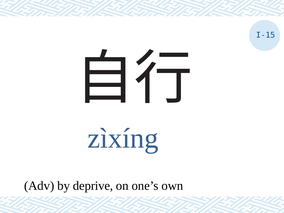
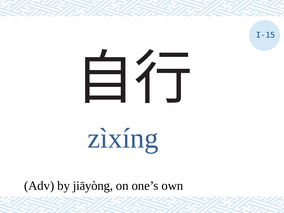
deprive: deprive -> jiāyòng (93, 186)
